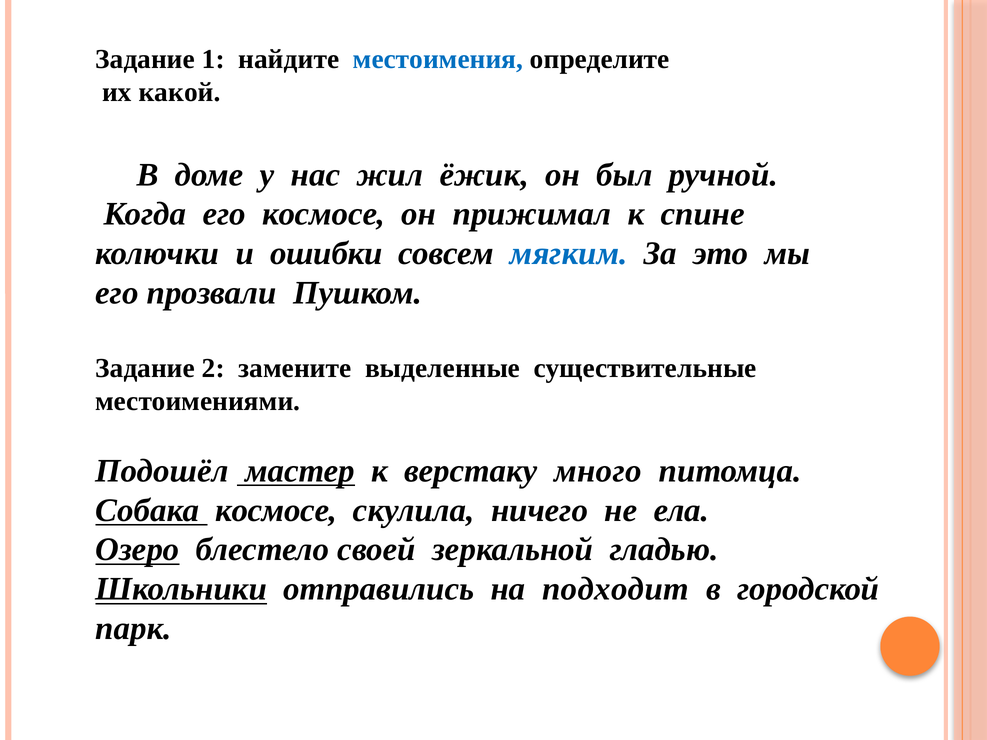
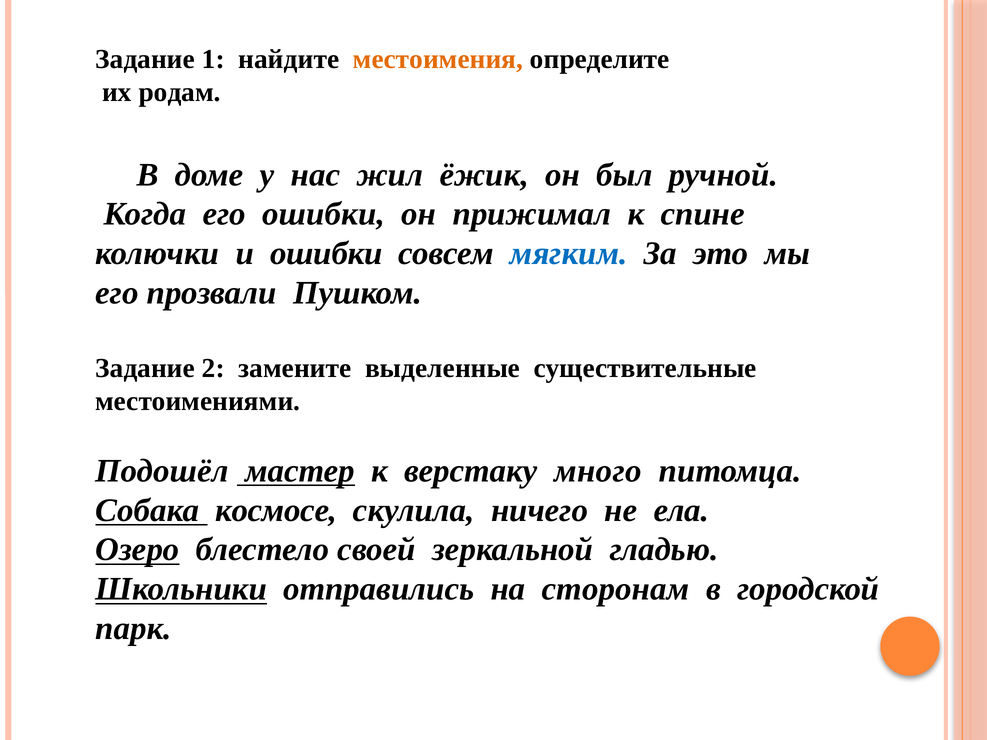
местоимения colour: blue -> orange (438, 59)
какой: какой -> родам (180, 92)
его космосе: космосе -> ошибки (323, 214)
подходит: подходит -> сторонам (616, 589)
